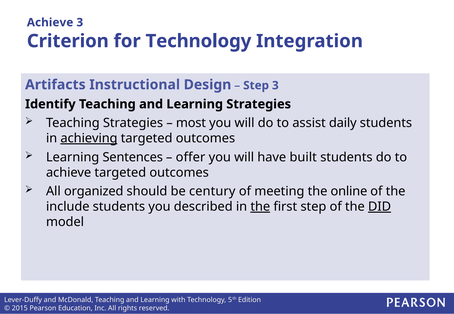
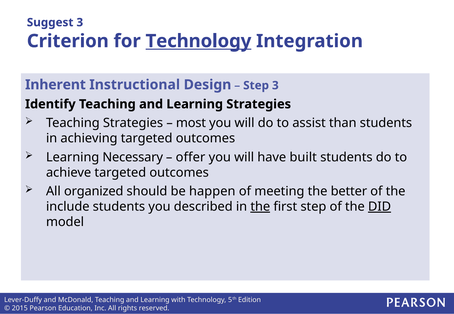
Achieve: Achieve -> Suggest (50, 22)
Technology underline: none -> present (198, 41)
Artifacts: Artifacts -> Inherent (55, 85)
daily: daily -> than (343, 123)
achieving underline: present -> none (89, 138)
Sentences: Sentences -> Necessary (133, 157)
century: century -> happen (212, 192)
online: online -> better (349, 192)
